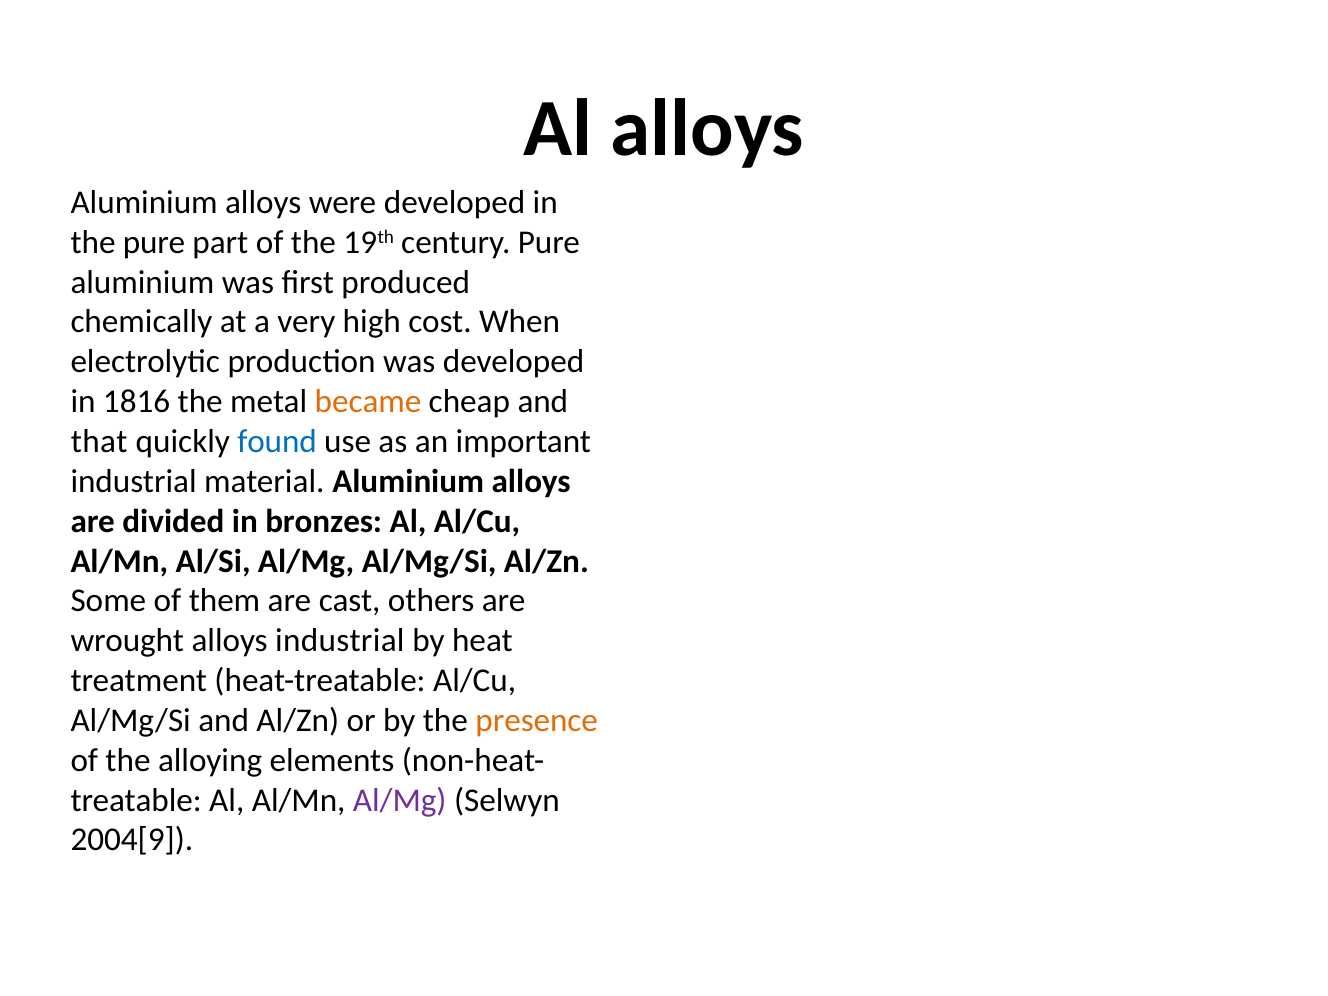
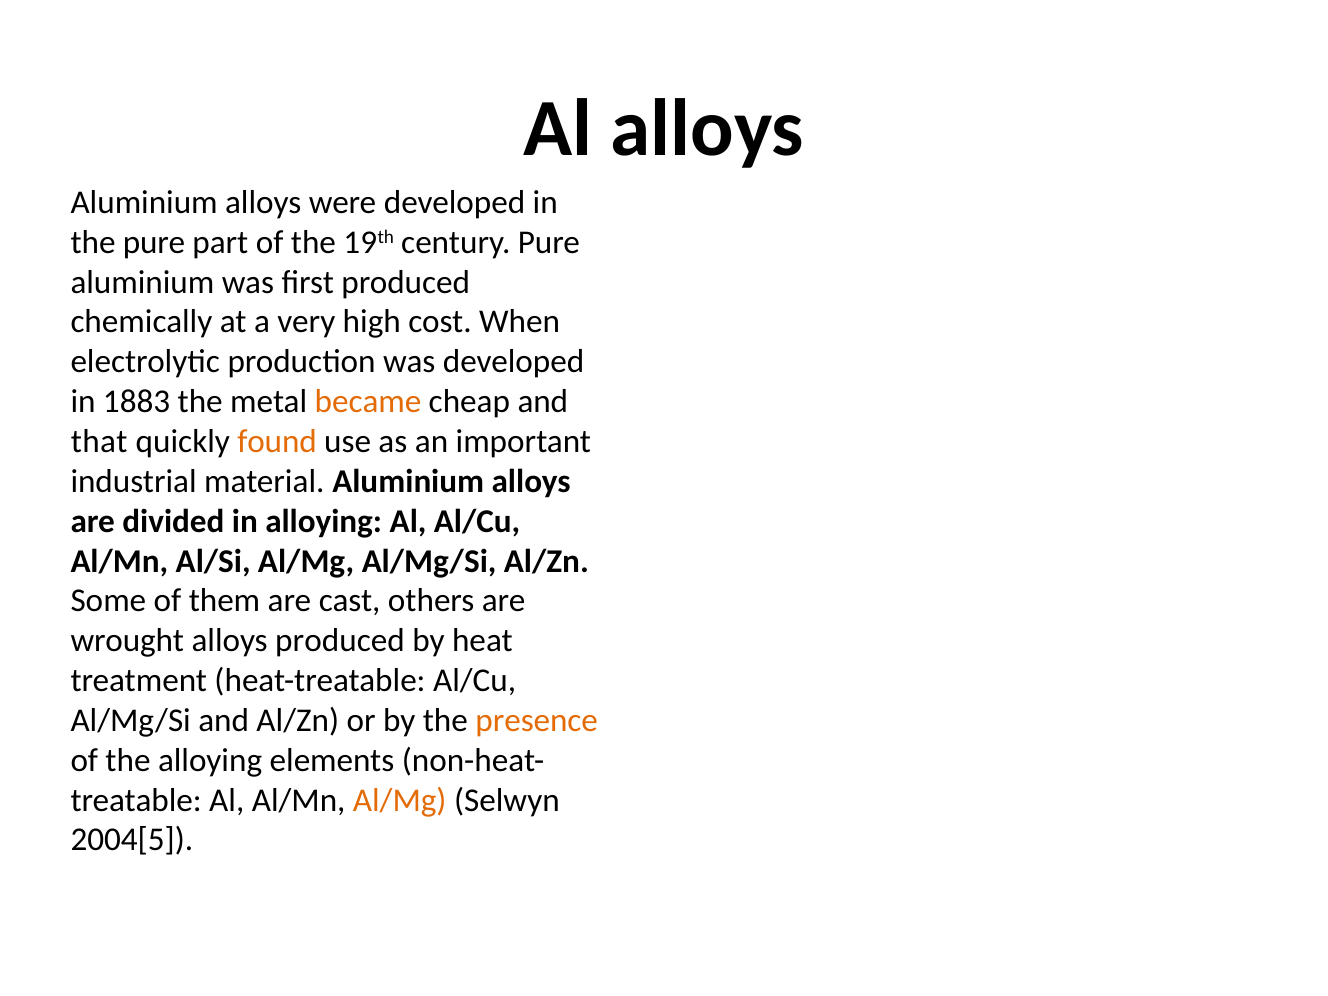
1816: 1816 -> 1883 (137, 402)
found colour: blue -> orange (277, 442)
in bronzes: bronzes -> alloying (324, 521)
alloys industrial: industrial -> produced (340, 641)
Al/Mg colour: purple -> orange (400, 800)
2004[9: 2004[9 -> 2004[5 (132, 840)
